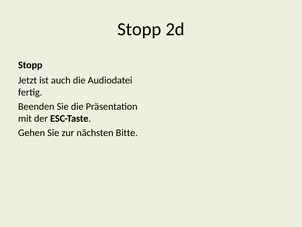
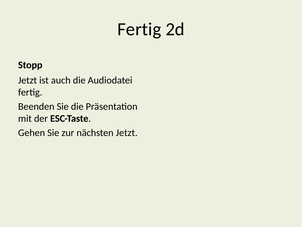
Stopp: Stopp -> Fertig (139, 29)
nächsten Bitte: Bitte -> Jetzt (127, 132)
